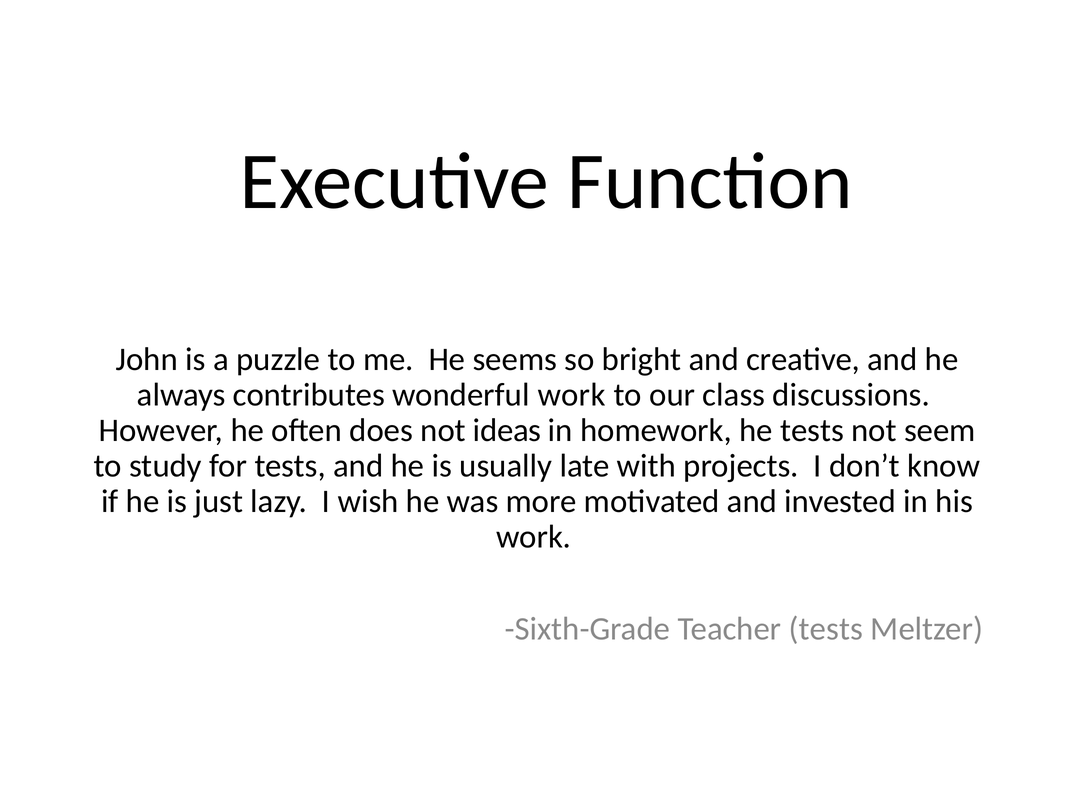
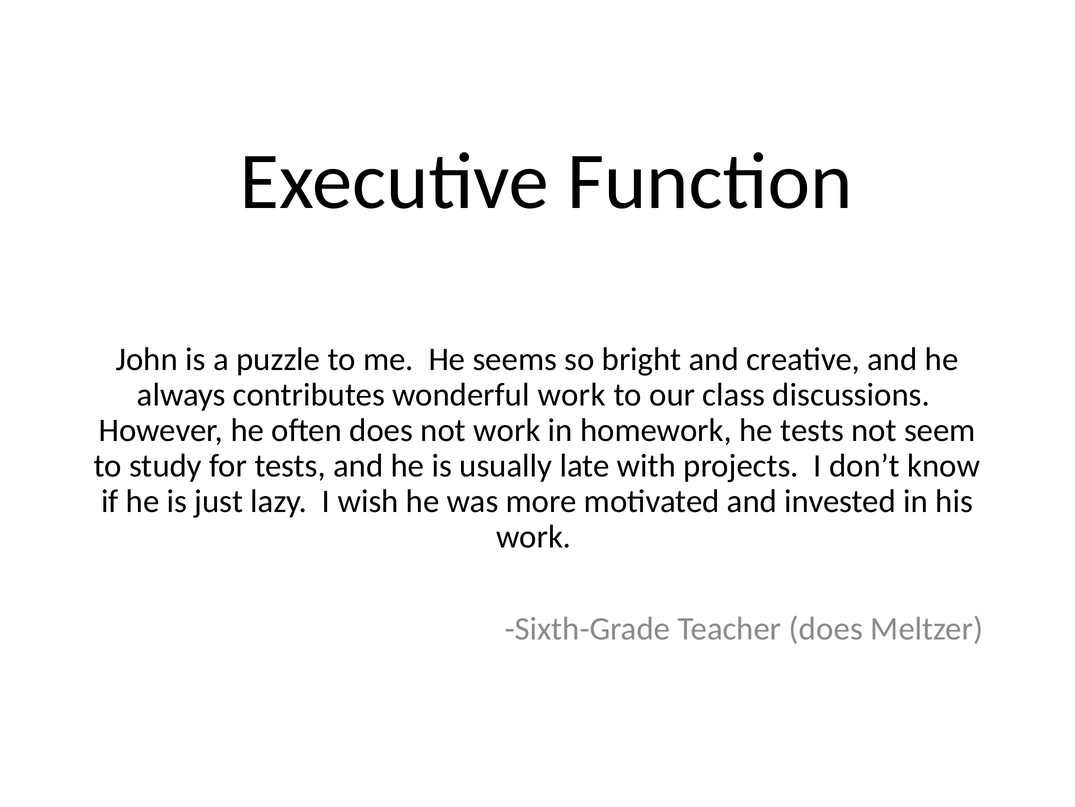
not ideas: ideas -> work (507, 430)
Teacher tests: tests -> does (826, 628)
